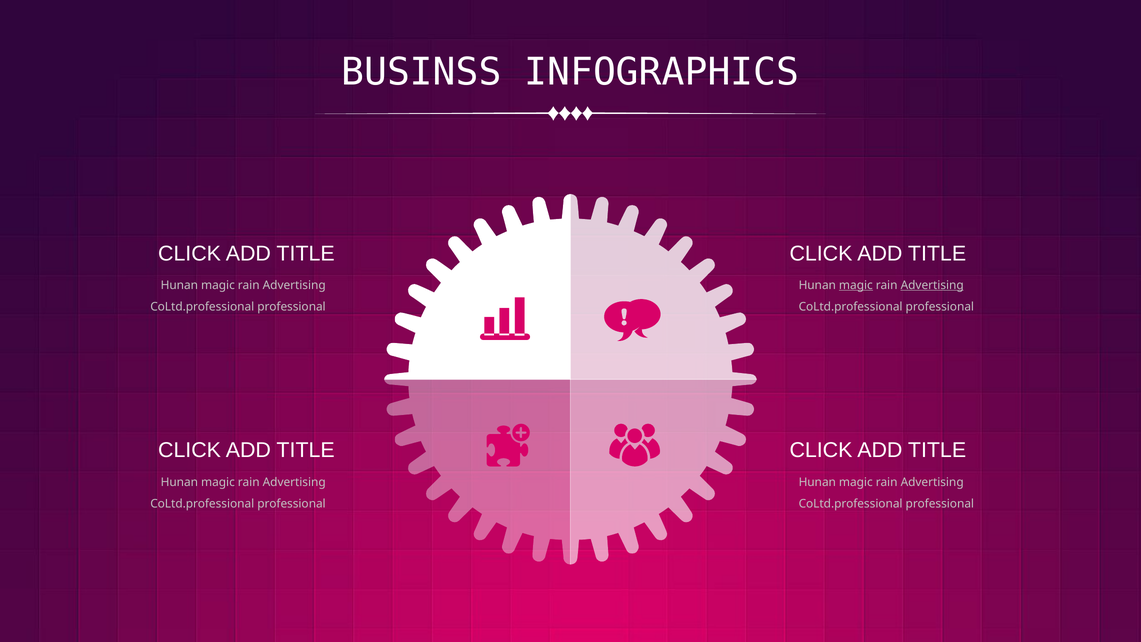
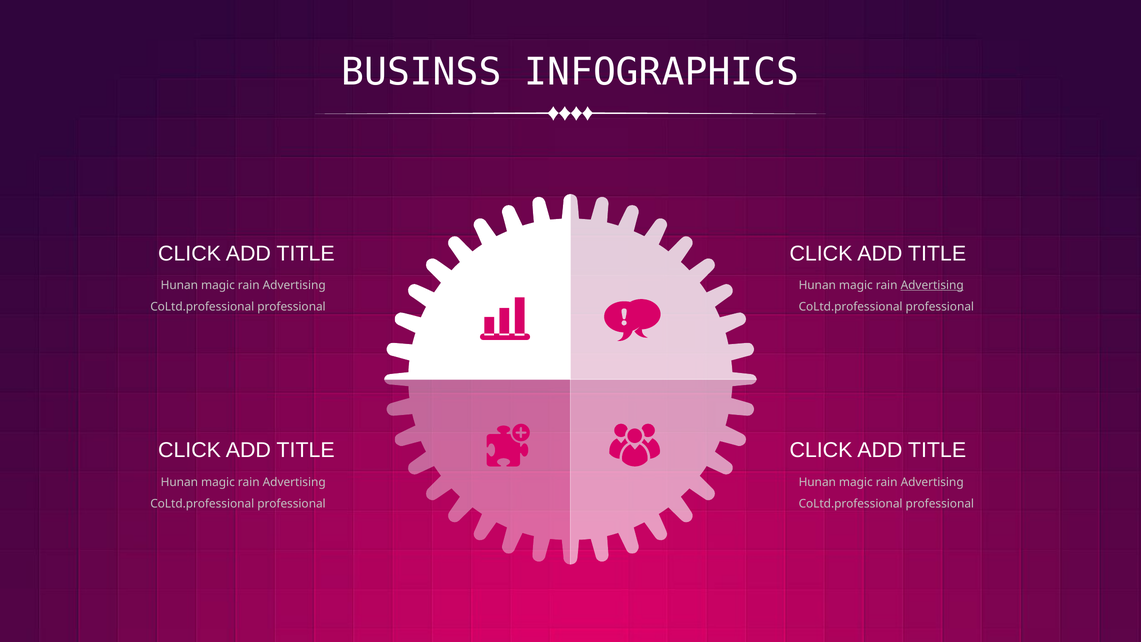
magic underline: present -> none (856, 285)
